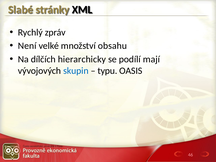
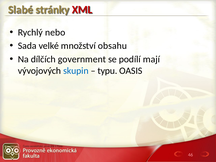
XML colour: black -> red (82, 10)
zpráv: zpráv -> nebo (55, 32)
Není: Není -> Sada (27, 46)
hierarchicky: hierarchicky -> government (82, 59)
